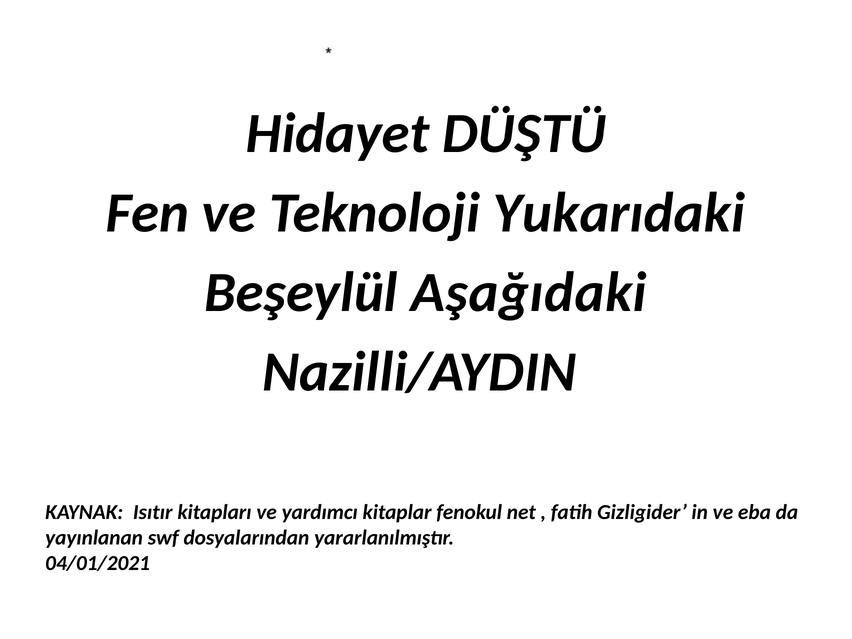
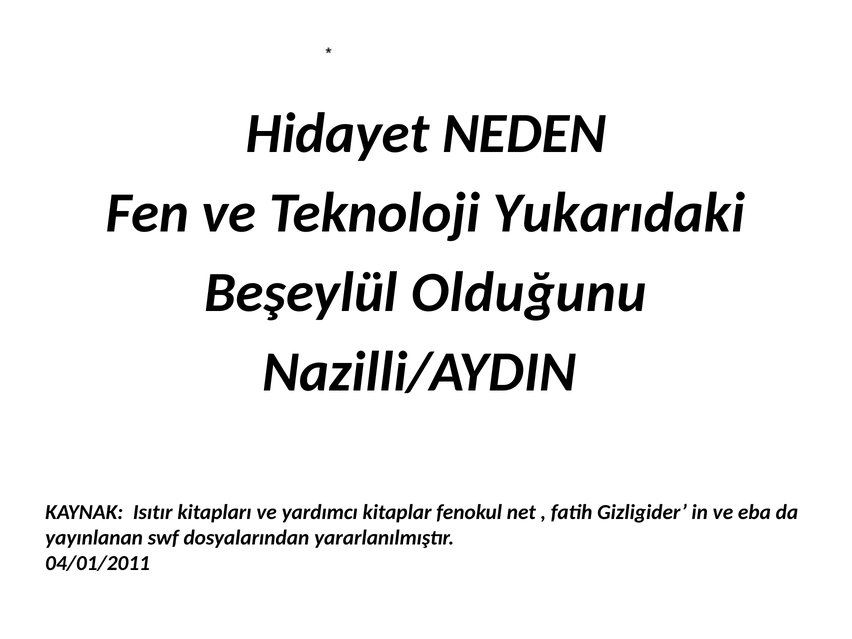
DÜŞTÜ: DÜŞTÜ -> NEDEN (524, 134)
Aşağıdaki: Aşağıdaki -> Olduğunu (529, 293)
04/01/2021: 04/01/2021 -> 04/01/2011 (98, 563)
